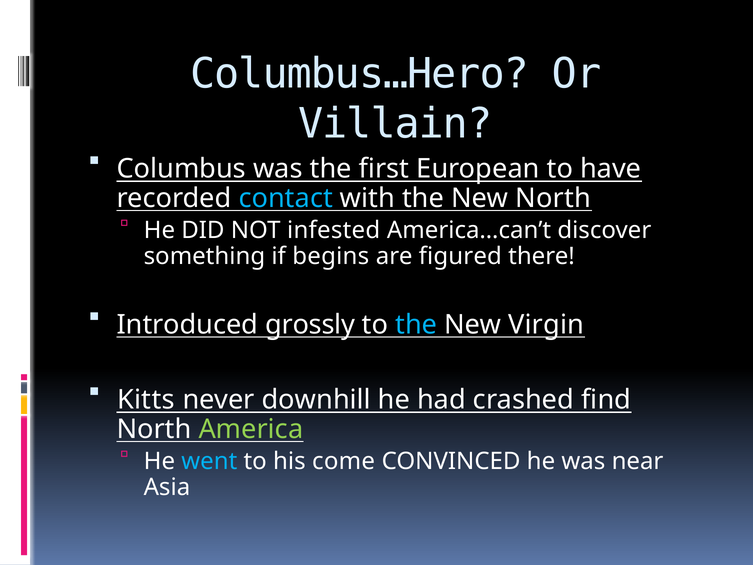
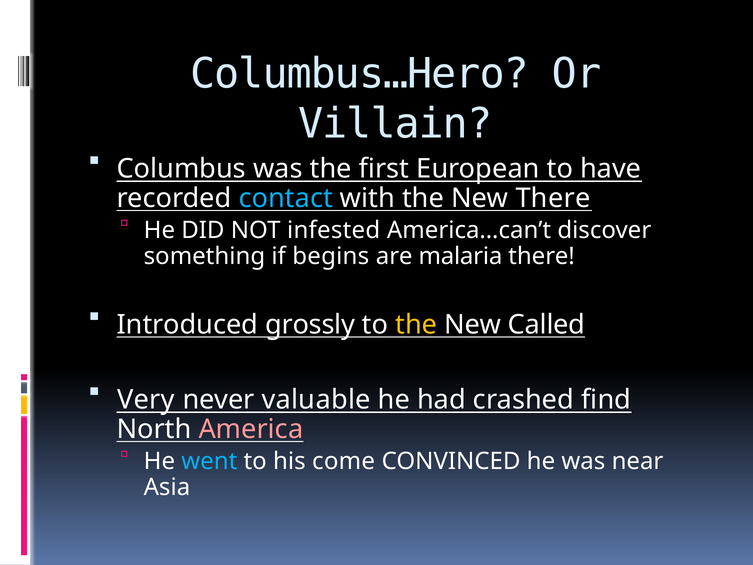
New North: North -> There (553, 198)
figured: figured -> malaria (460, 256)
the colour: light blue -> yellow (416, 325)
Virgin: Virgin -> Called (546, 325)
Kitts: Kitts -> Very (146, 400)
downhill: downhill -> valuable (316, 400)
America colour: light green -> pink (251, 429)
